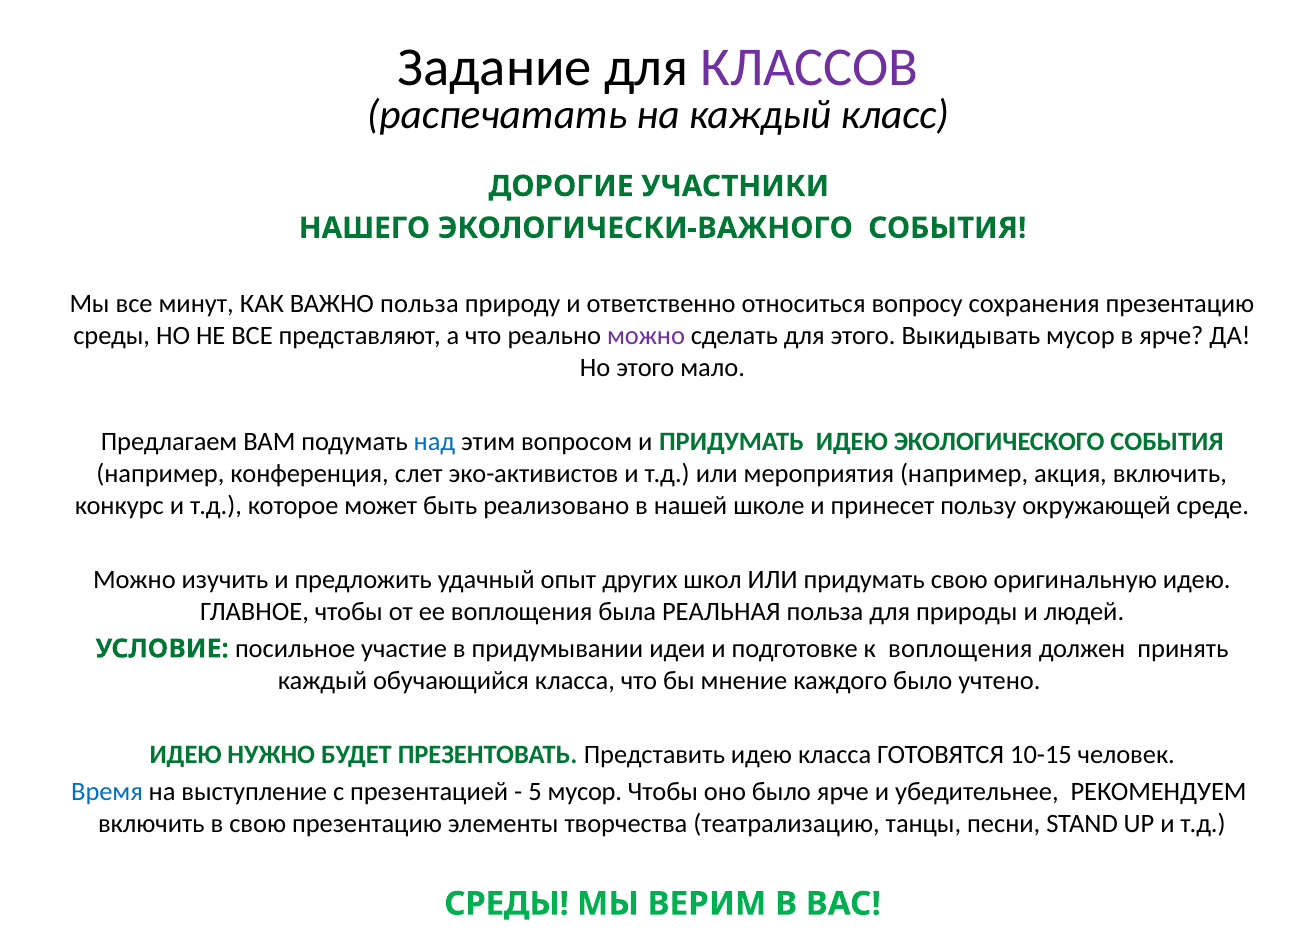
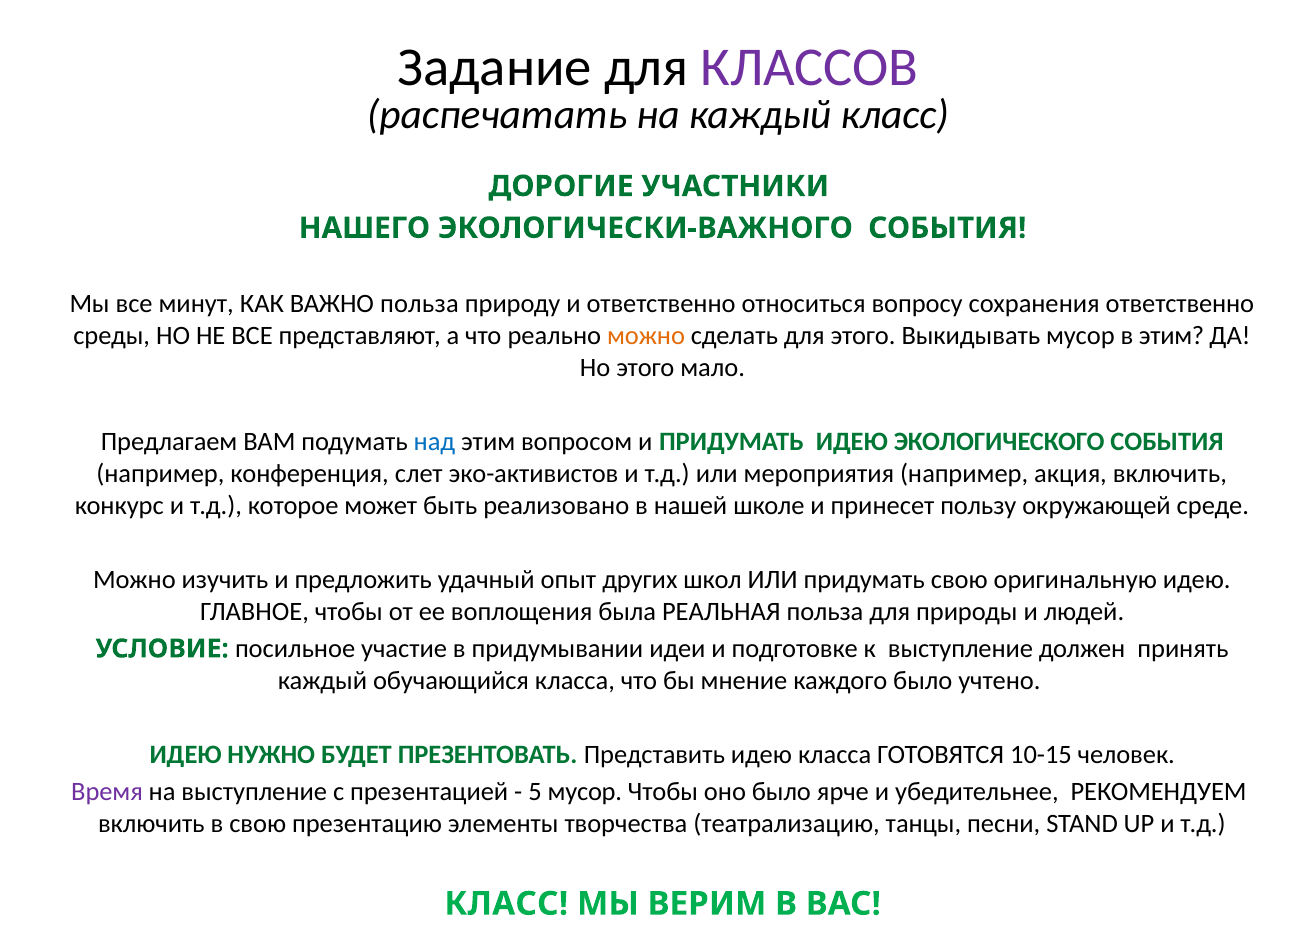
сохранения презентацию: презентацию -> ответственно (1180, 304)
можно colour: purple -> orange (646, 336)
в ярче: ярче -> этим (1172, 336)
к воплощения: воплощения -> выступление (960, 649)
Время colour: blue -> purple (107, 792)
СРЕДЫ: СРЕДЫ -> КЛАСС (506, 904)
